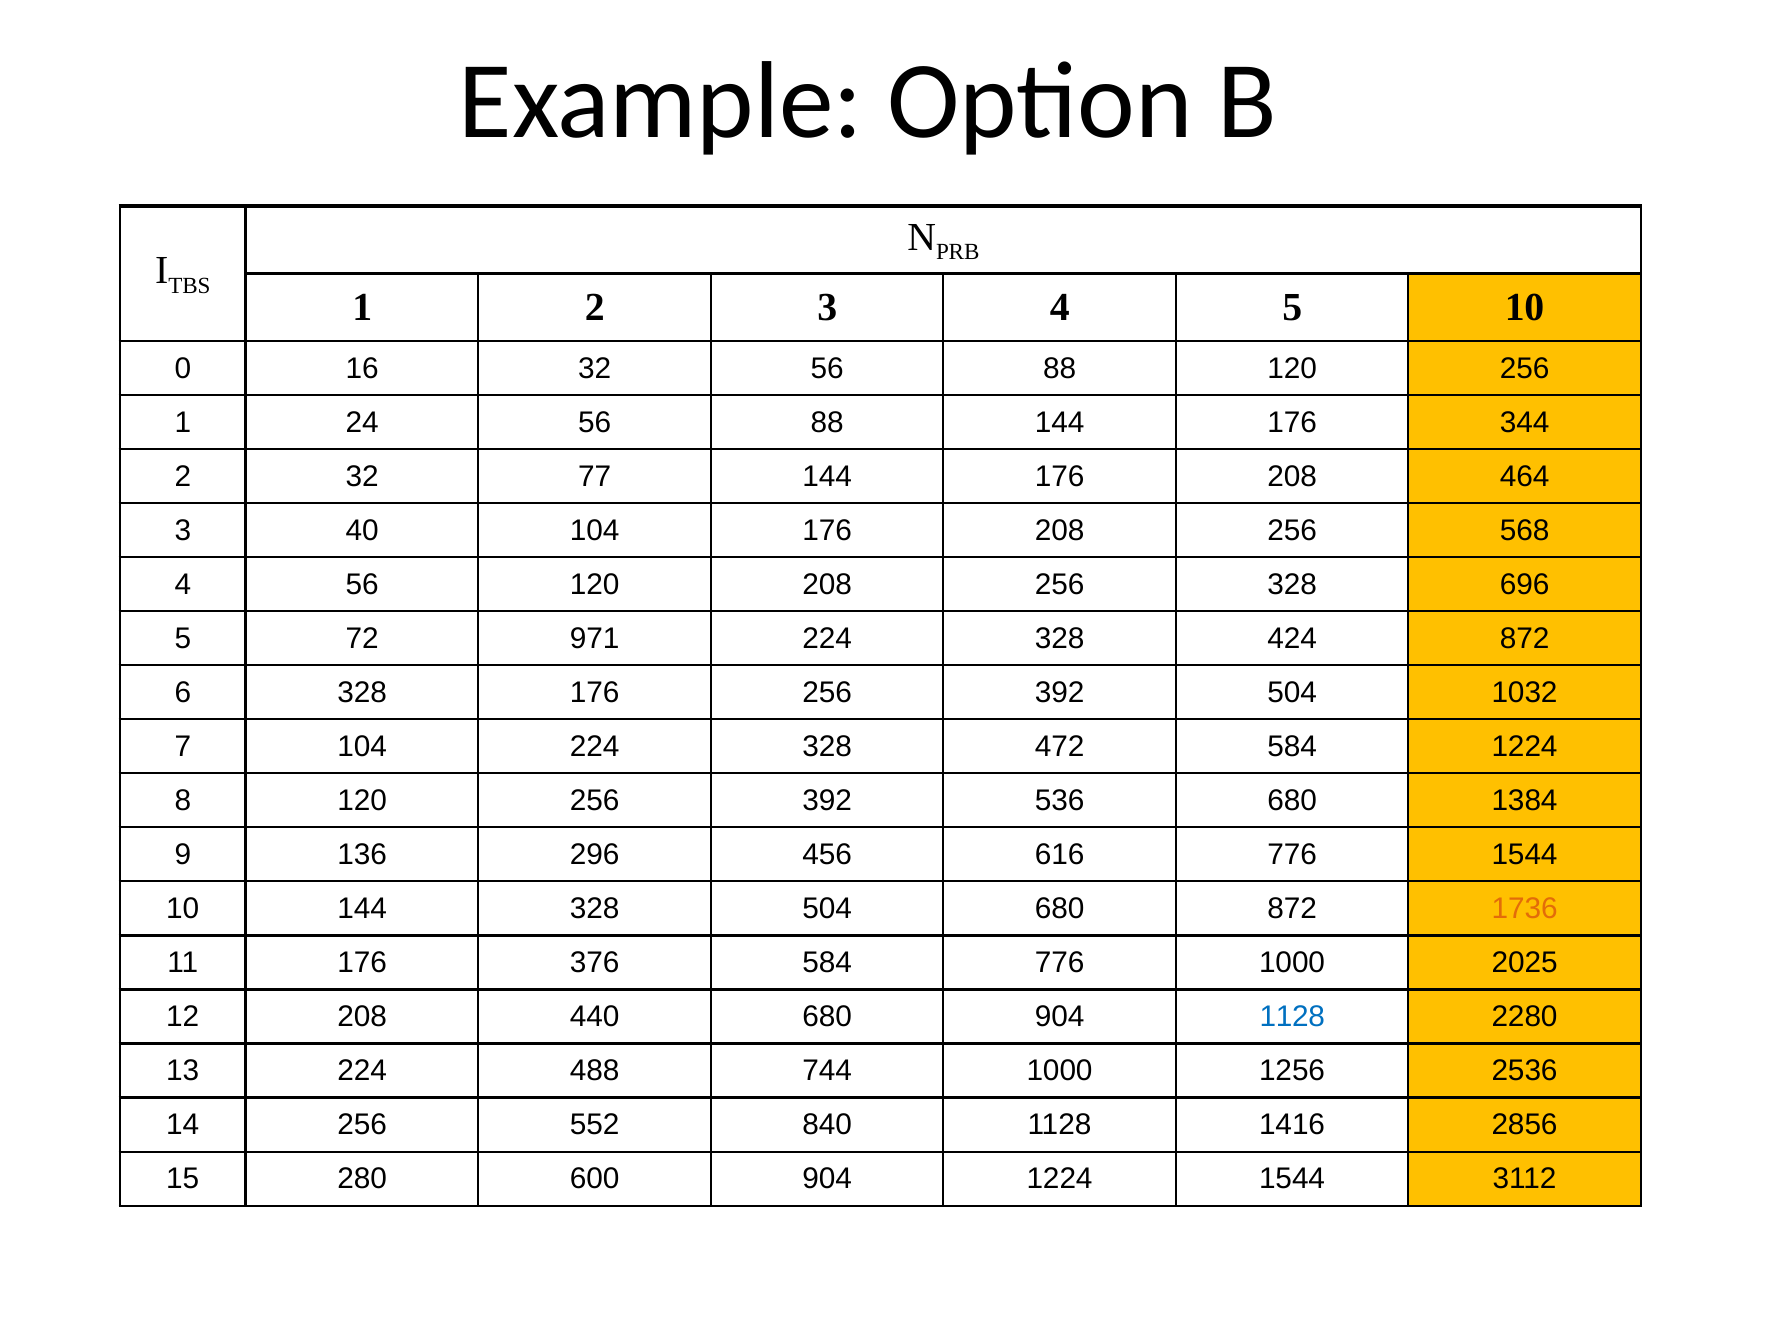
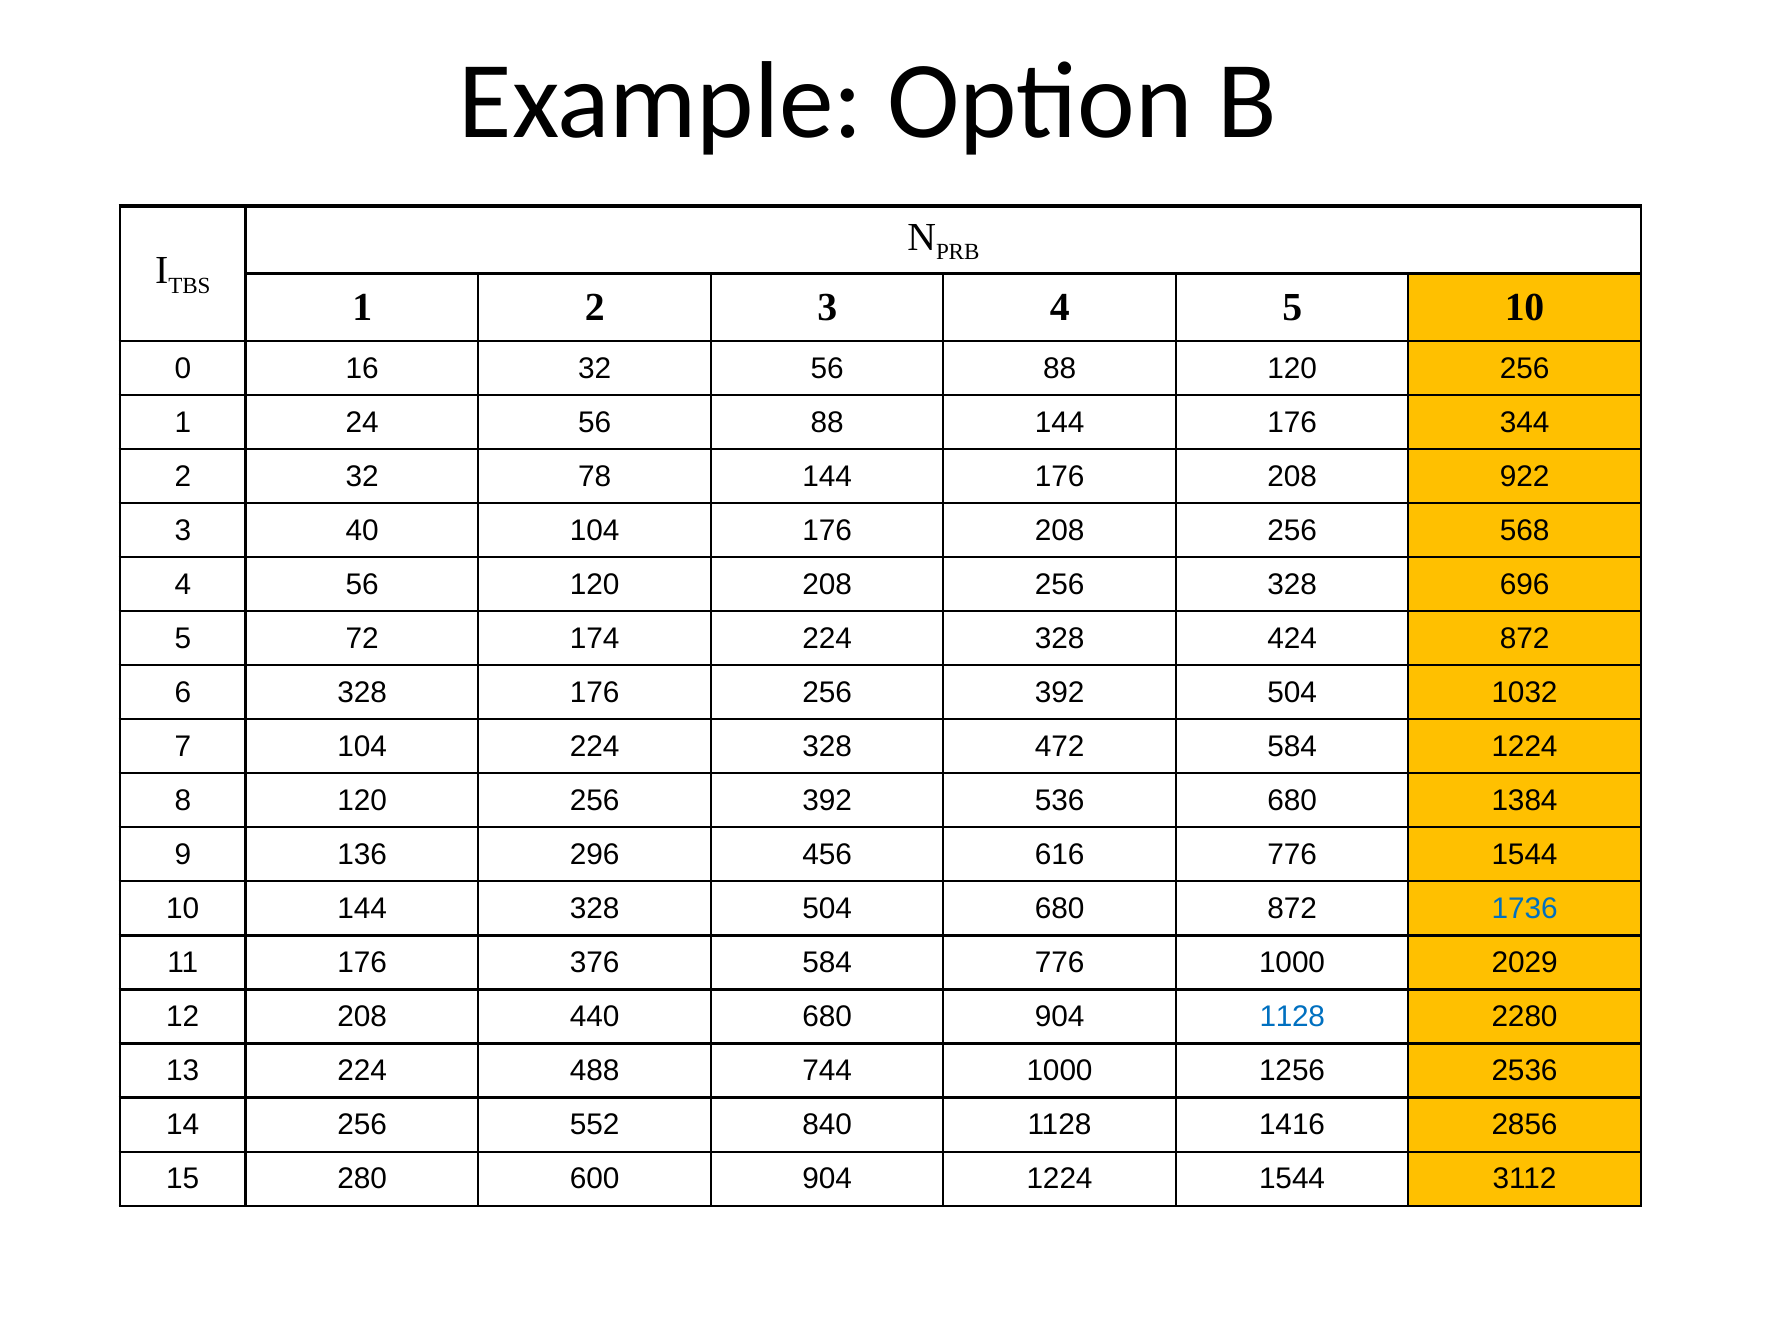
77: 77 -> 78 (595, 477)
464: 464 -> 922 (1525, 477)
971: 971 -> 174 (595, 639)
1736 colour: orange -> blue (1525, 909)
2025: 2025 -> 2029 (1525, 963)
